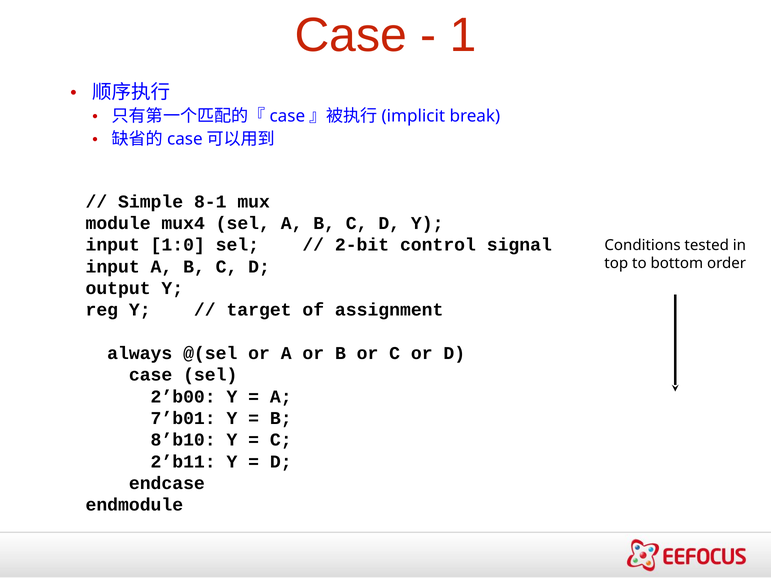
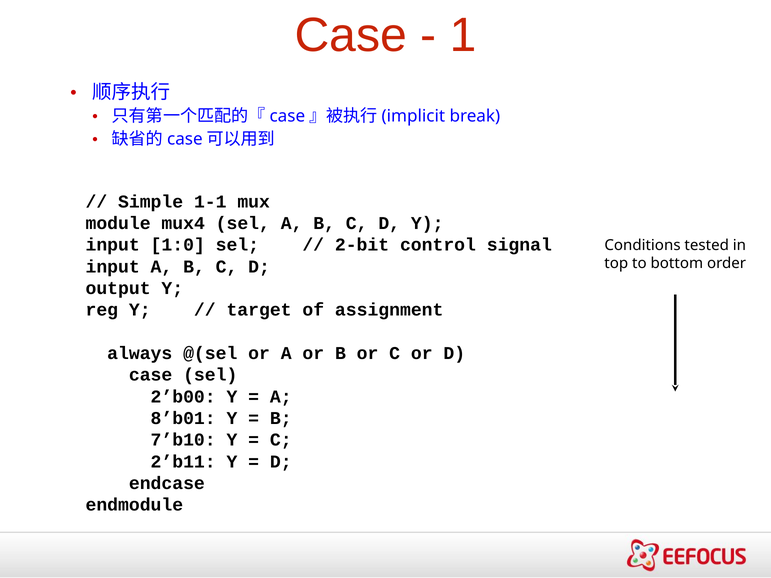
8-1: 8-1 -> 1-1 (210, 202)
7’b01: 7’b01 -> 8’b01 (183, 419)
8’b10: 8’b10 -> 7’b10 (183, 440)
